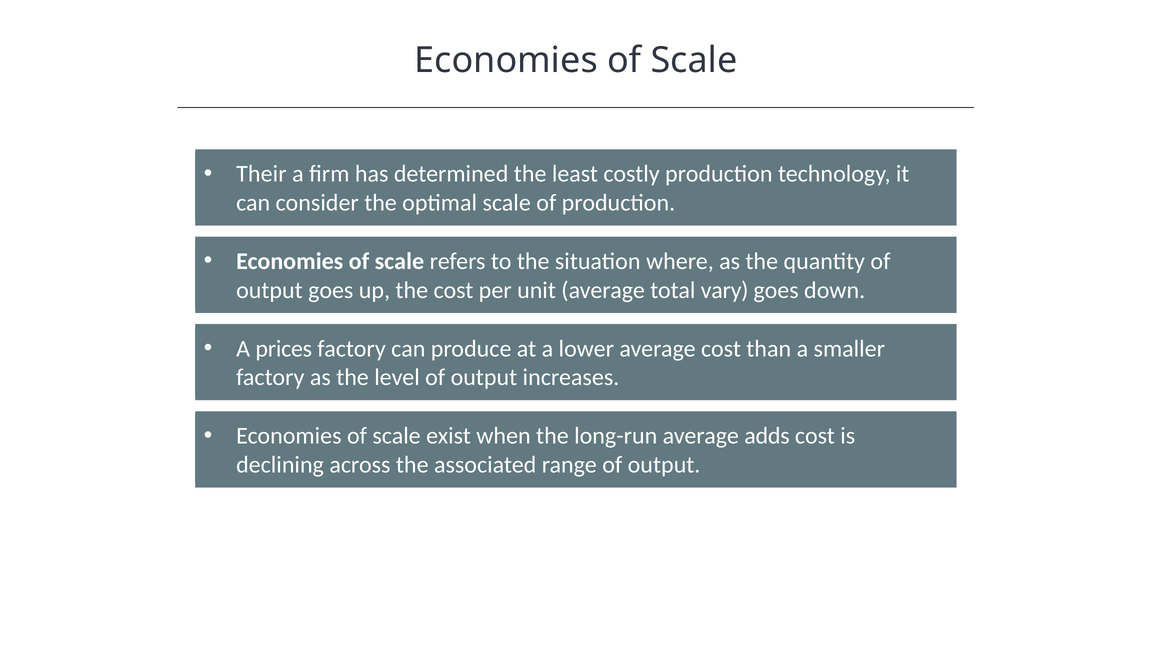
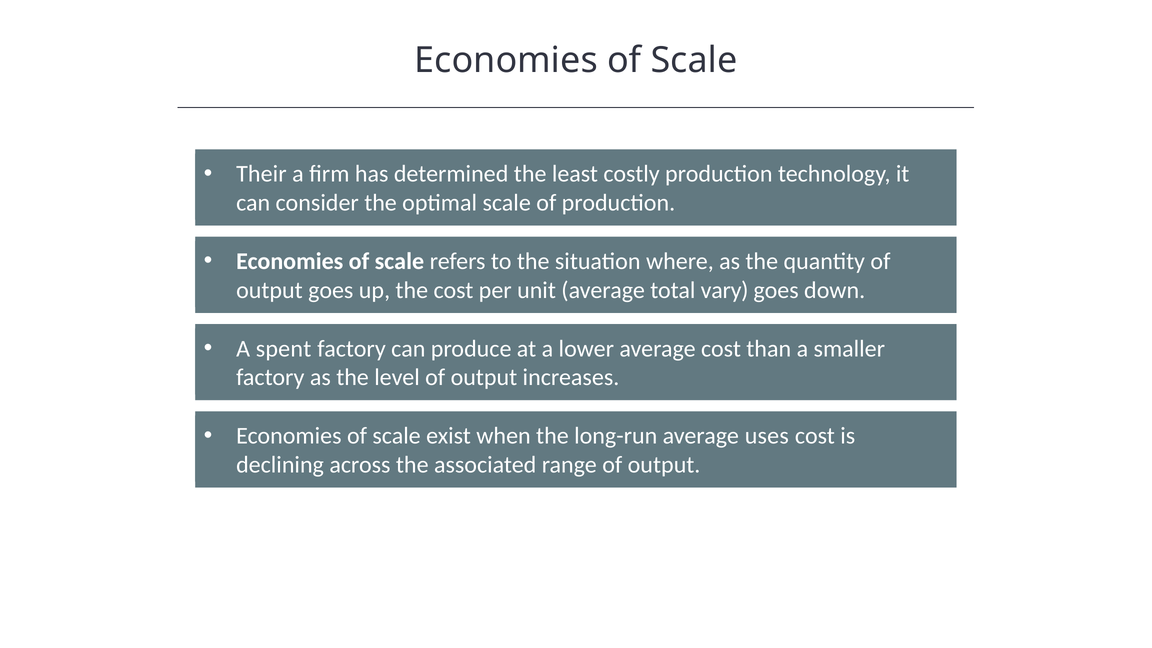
prices: prices -> spent (284, 349)
adds: adds -> uses (767, 436)
